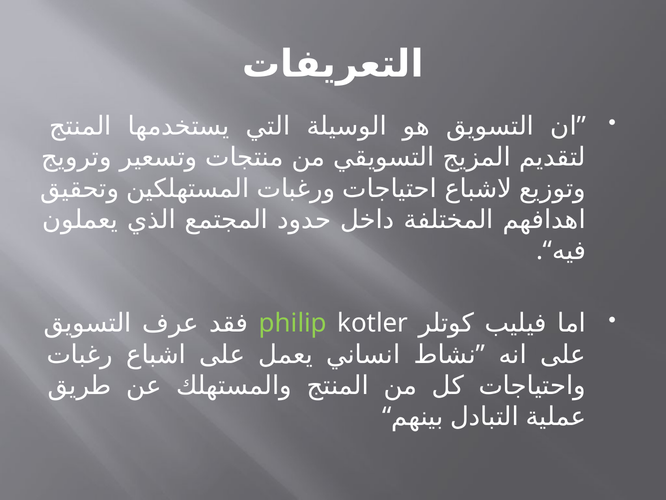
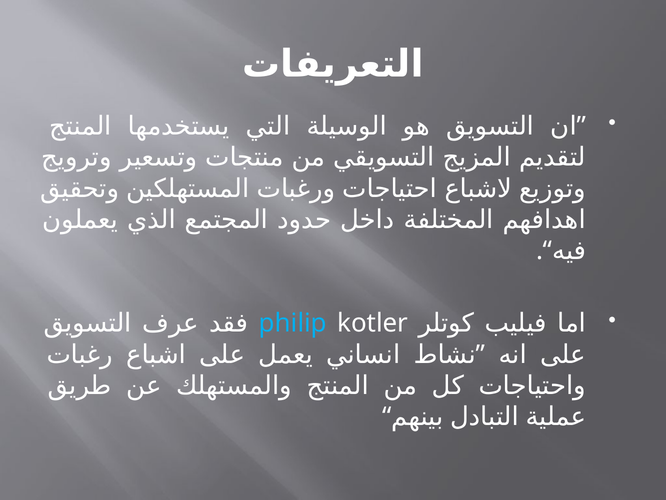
philip colour: light green -> light blue (293, 323)
